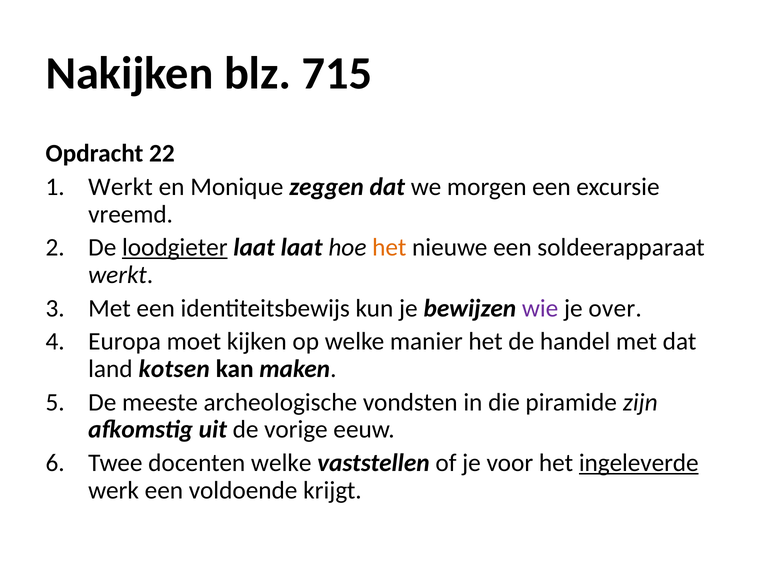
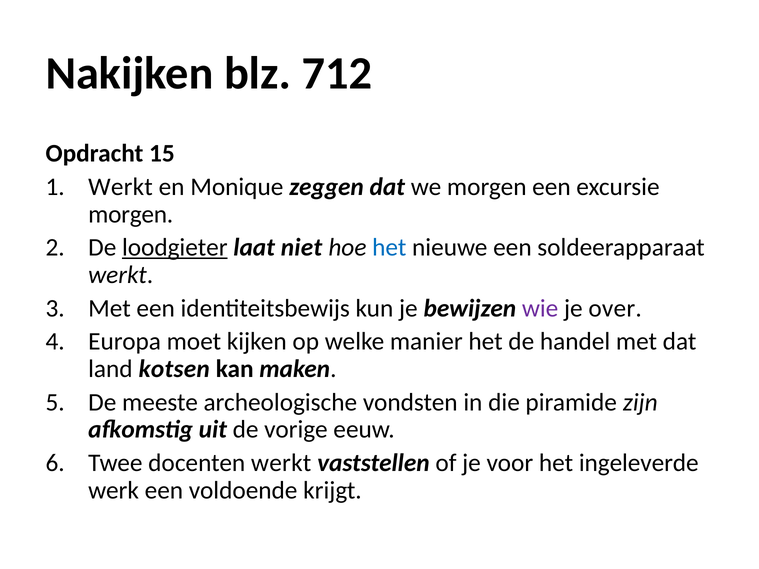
715: 715 -> 712 (337, 73)
22: 22 -> 15 (162, 154)
vreemd: vreemd -> morgen (131, 214)
laat laat: laat -> niet (302, 248)
het colour: orange -> blue (389, 248)
docenten welke: welke -> werkt (281, 463)
ingeleverde underline: present -> none (639, 463)
